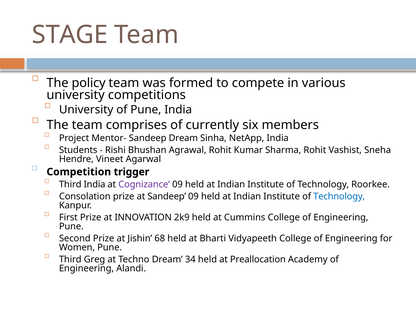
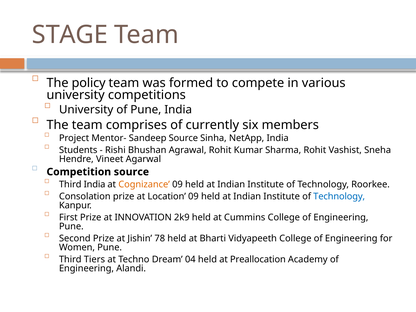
Sandeep Dream: Dream -> Source (183, 138)
Competition trigger: trigger -> source (131, 172)
Cognizance colour: purple -> orange (144, 184)
at Sandeep: Sandeep -> Location (167, 196)
68: 68 -> 78 (160, 238)
Greg: Greg -> Tiers (94, 259)
34: 34 -> 04 (190, 259)
